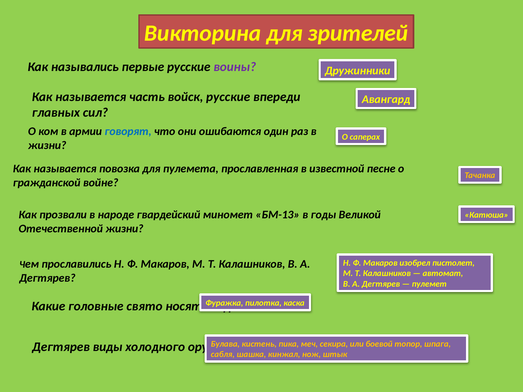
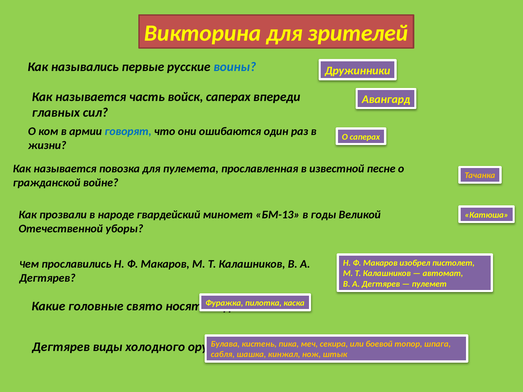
воины colour: purple -> blue (235, 67)
войск русские: русские -> саперах (228, 97)
Отечественной жизни: жизни -> уборы (124, 229)
